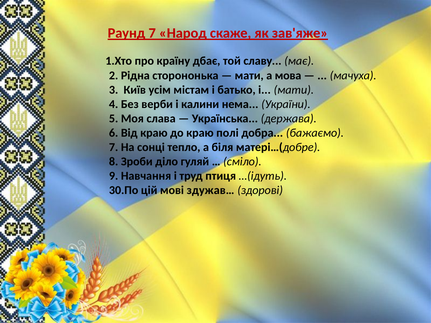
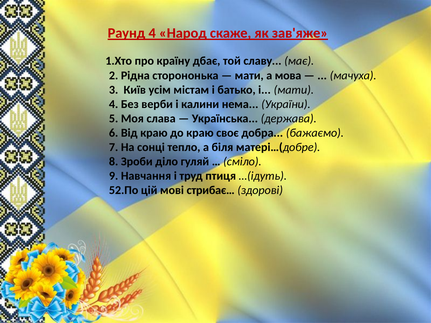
Раунд 7: 7 -> 4 (152, 33)
полі: полі -> своє (228, 133)
30.По: 30.По -> 52.По (124, 190)
здужав…: здужав… -> стрибає… (211, 190)
